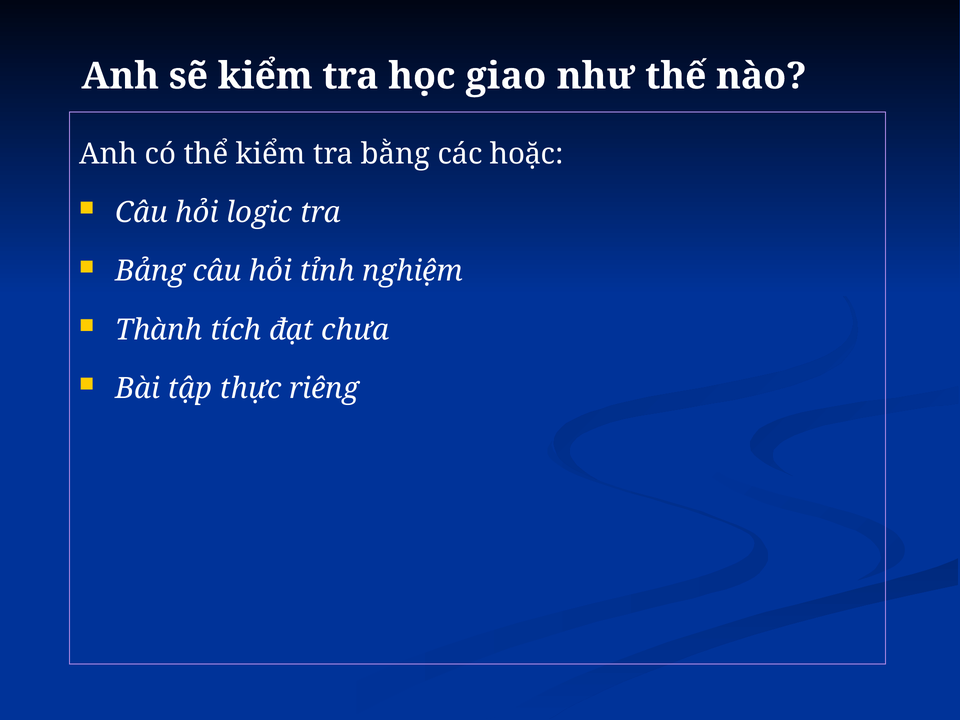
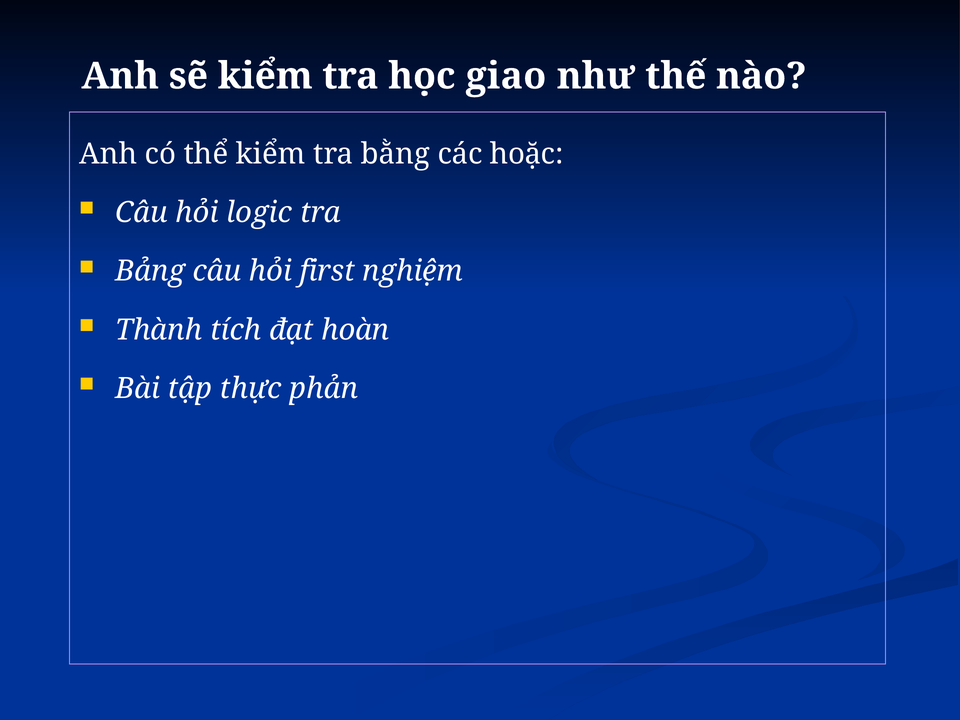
tỉnh: tỉnh -> first (327, 271)
chưa: chưa -> hoàn (355, 330)
riêng: riêng -> phản (324, 388)
